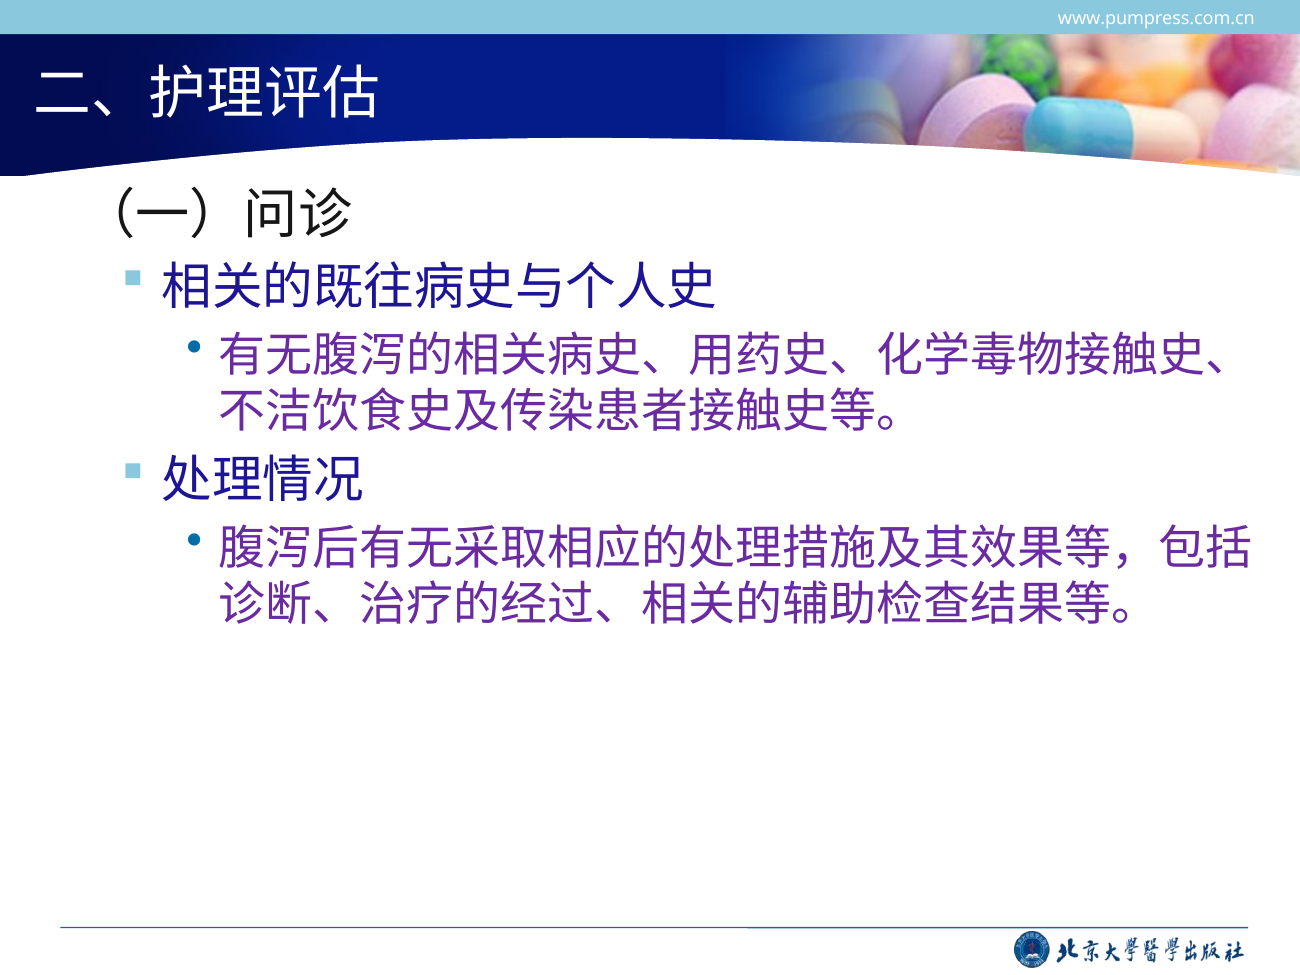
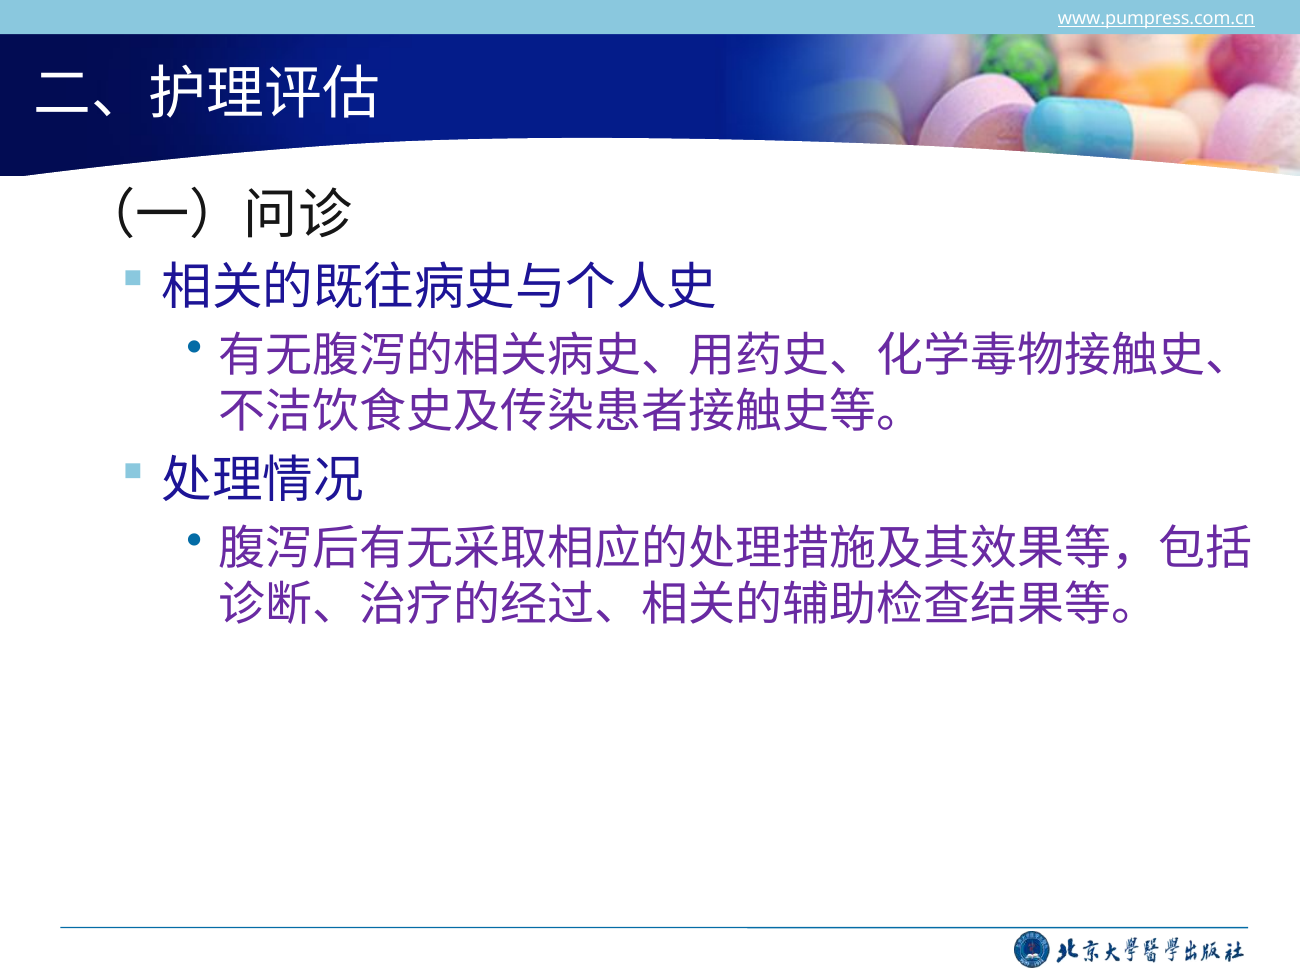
www.pumpress.com.cn underline: none -> present (1156, 19)
